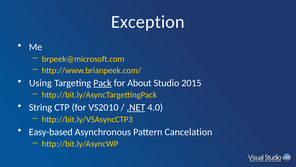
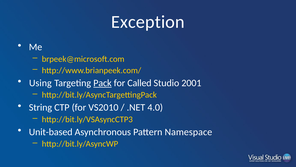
About: About -> Called (139, 83)
2015: 2015 -> 2001 (191, 83)
.NET underline: present -> none (136, 107)
Easy-based: Easy-based -> Unit-based (51, 132)
Cancelation: Cancelation -> Namespace (188, 132)
